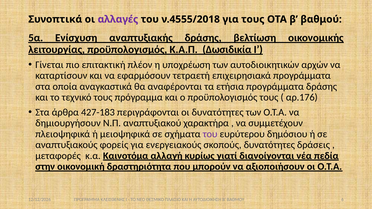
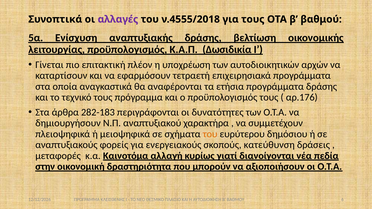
427-183: 427-183 -> 282-183 (98, 112)
του colour: purple -> orange (210, 134)
σκοπούς δυνατότητες: δυνατότητες -> κατεύθυνση (269, 145)
